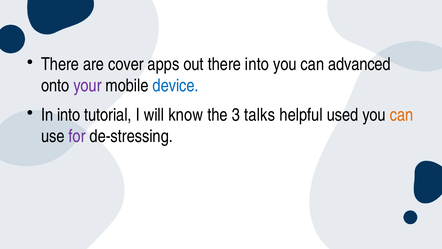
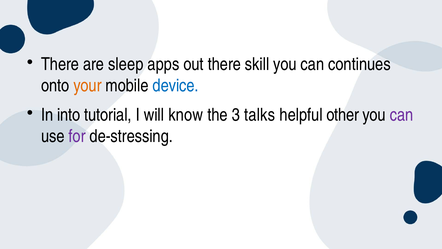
cover: cover -> sleep (126, 64)
there into: into -> skill (257, 64)
advanced: advanced -> continues (359, 64)
your colour: purple -> orange (87, 86)
used: used -> other (343, 115)
can colour: orange -> purple (402, 115)
